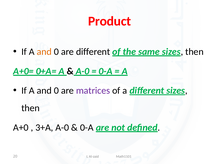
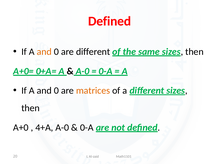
Product: Product -> Defined (110, 21)
matrices colour: purple -> orange (93, 91)
3+A: 3+A -> 4+A (44, 128)
